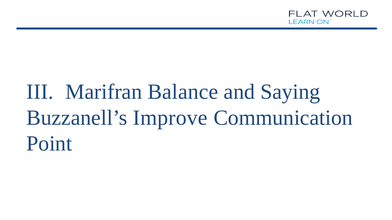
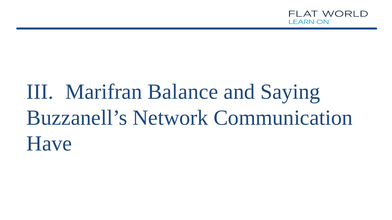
Improve: Improve -> Network (170, 118)
Point: Point -> Have (49, 144)
